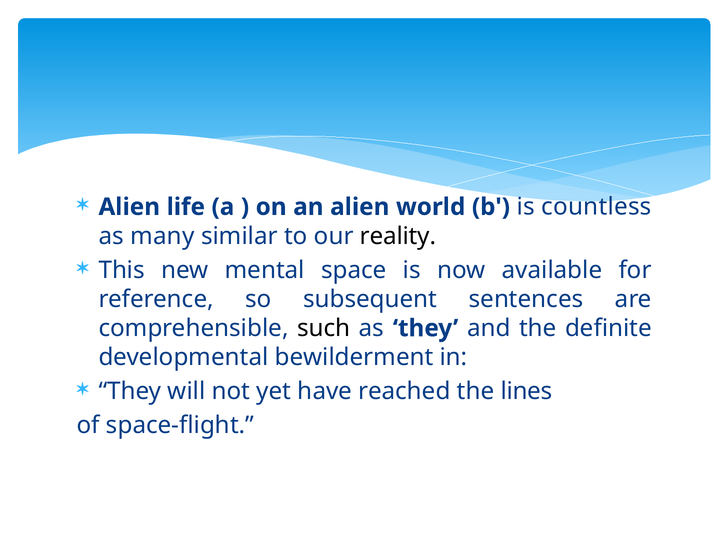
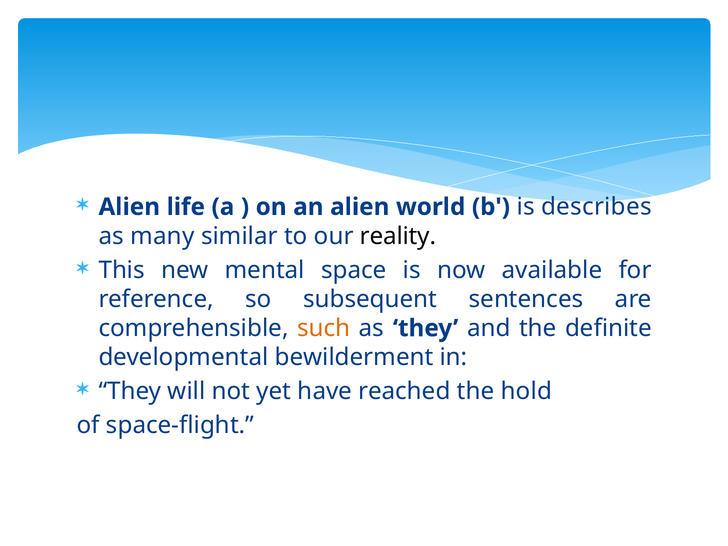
countless: countless -> describes (596, 207)
such colour: black -> orange (324, 328)
lines: lines -> hold (526, 391)
